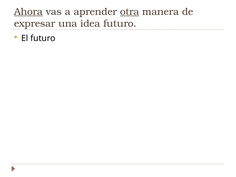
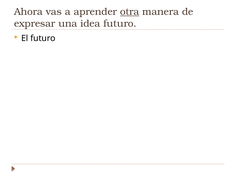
Ahora underline: present -> none (28, 12)
